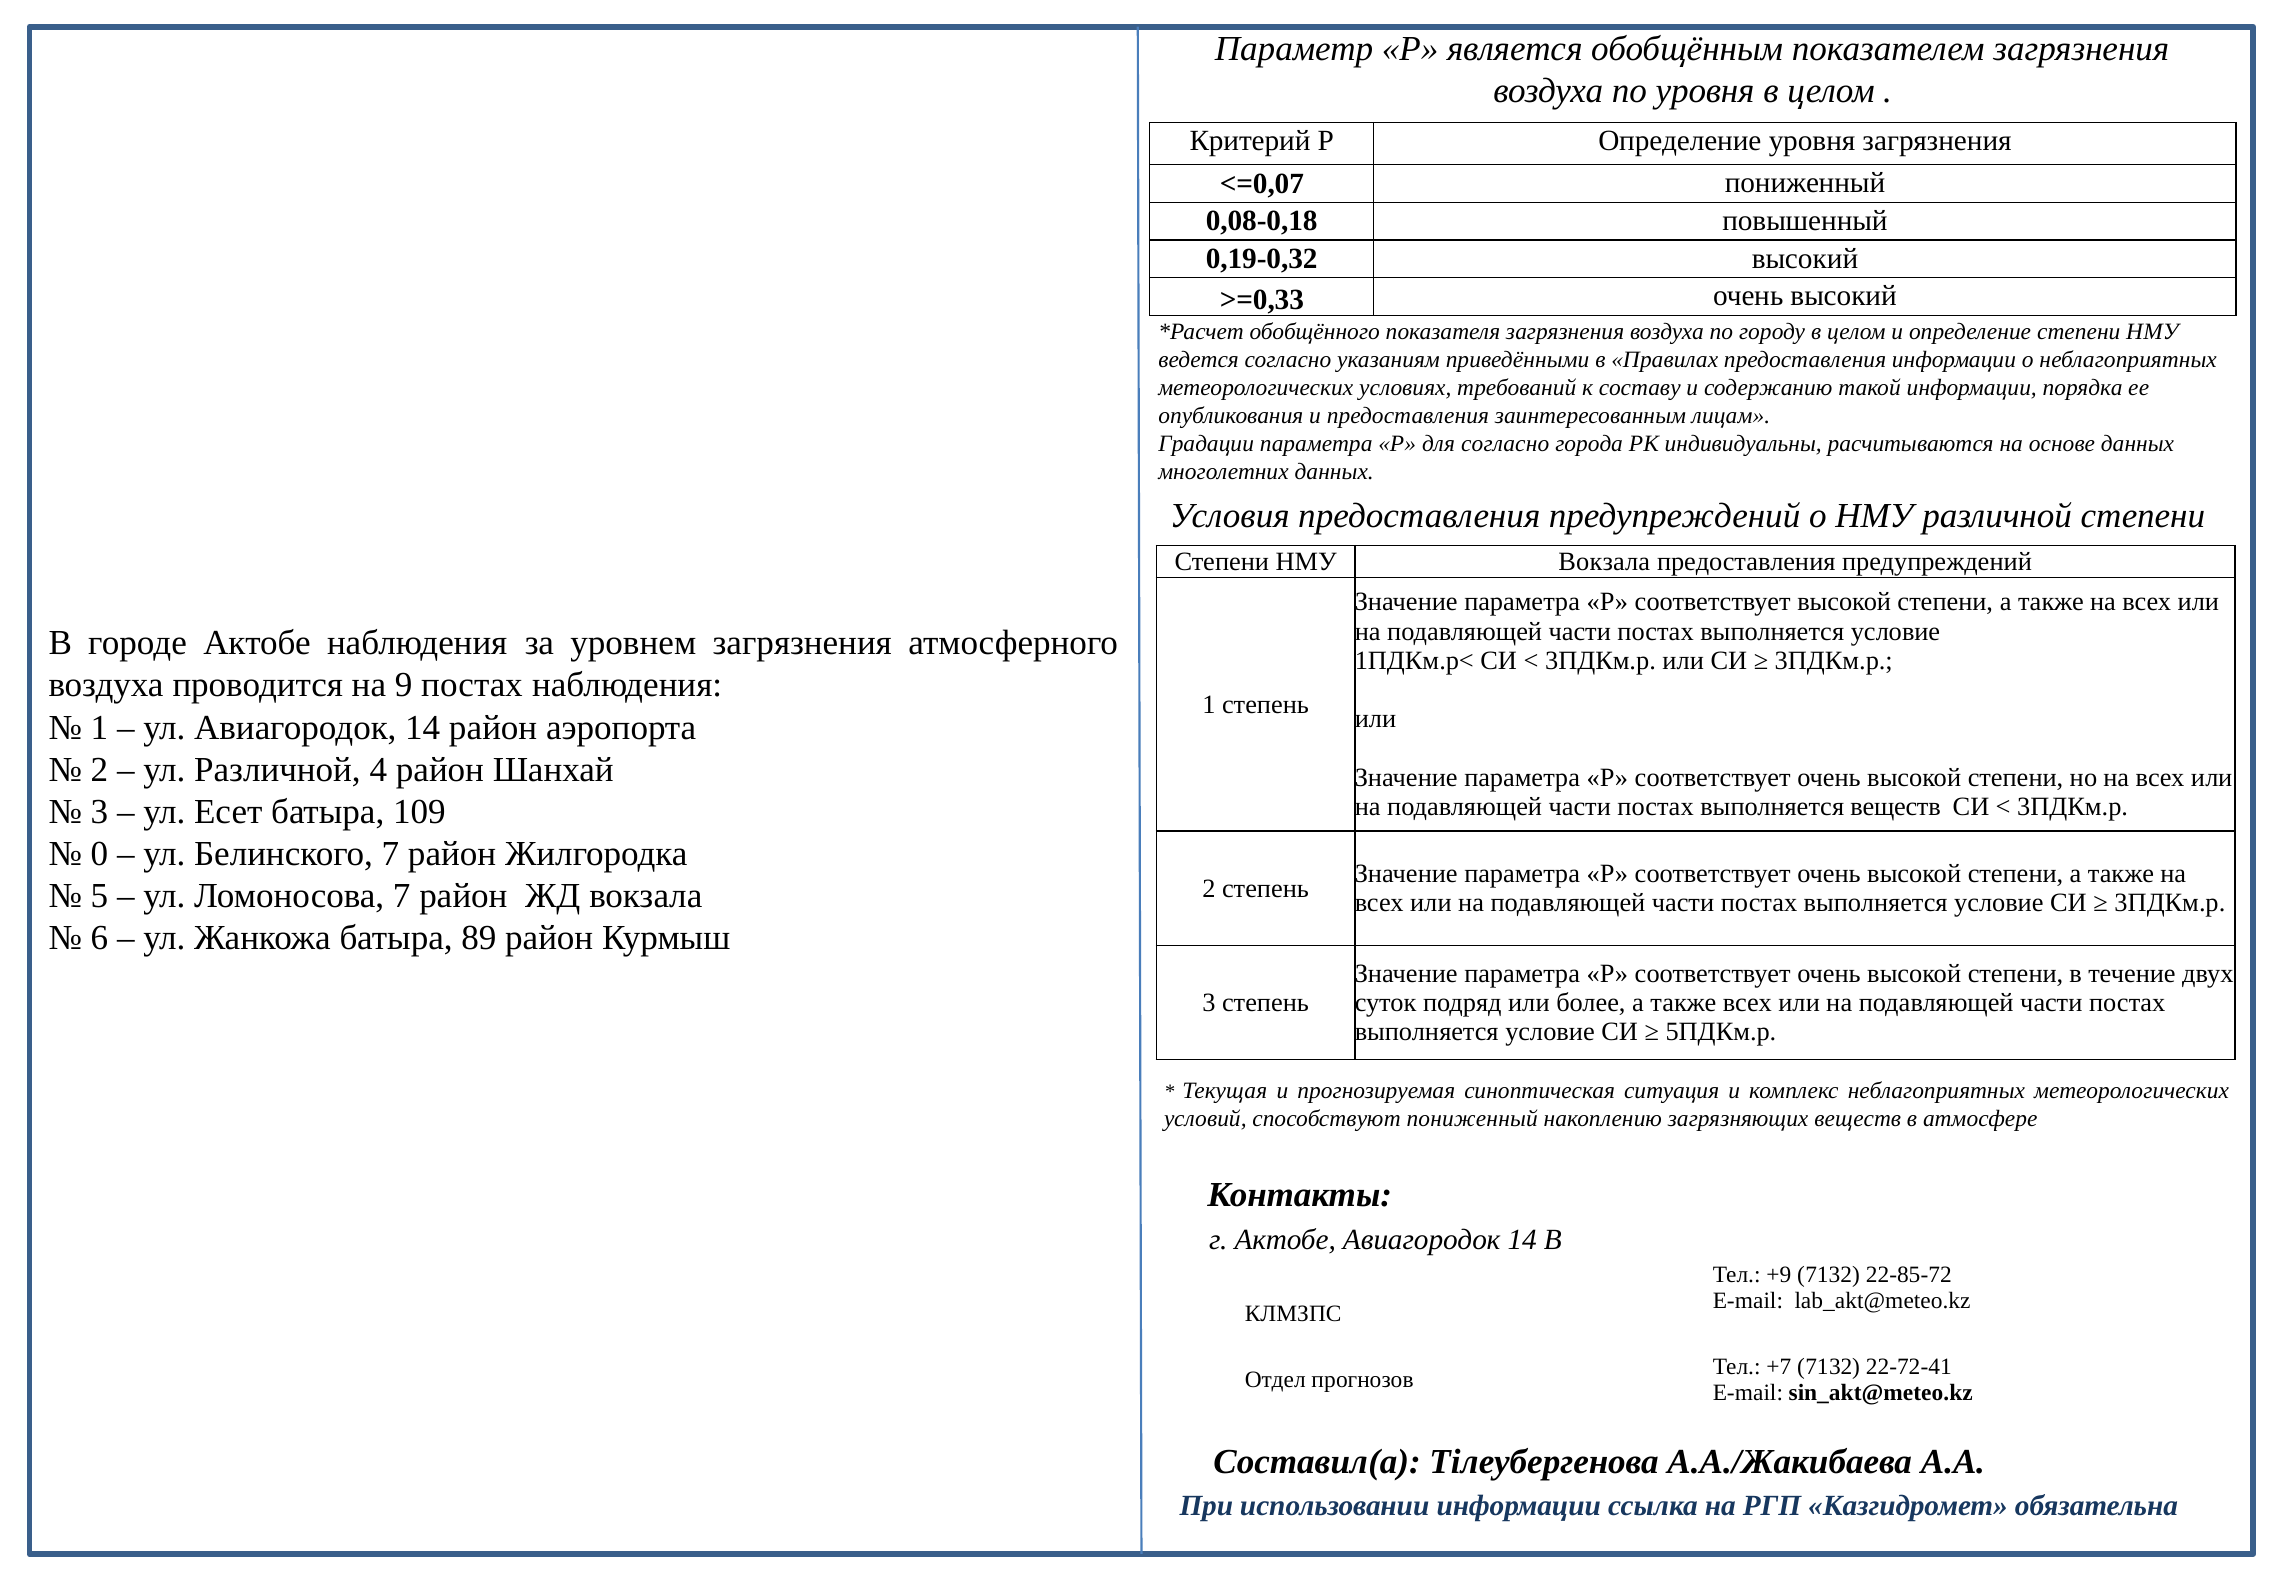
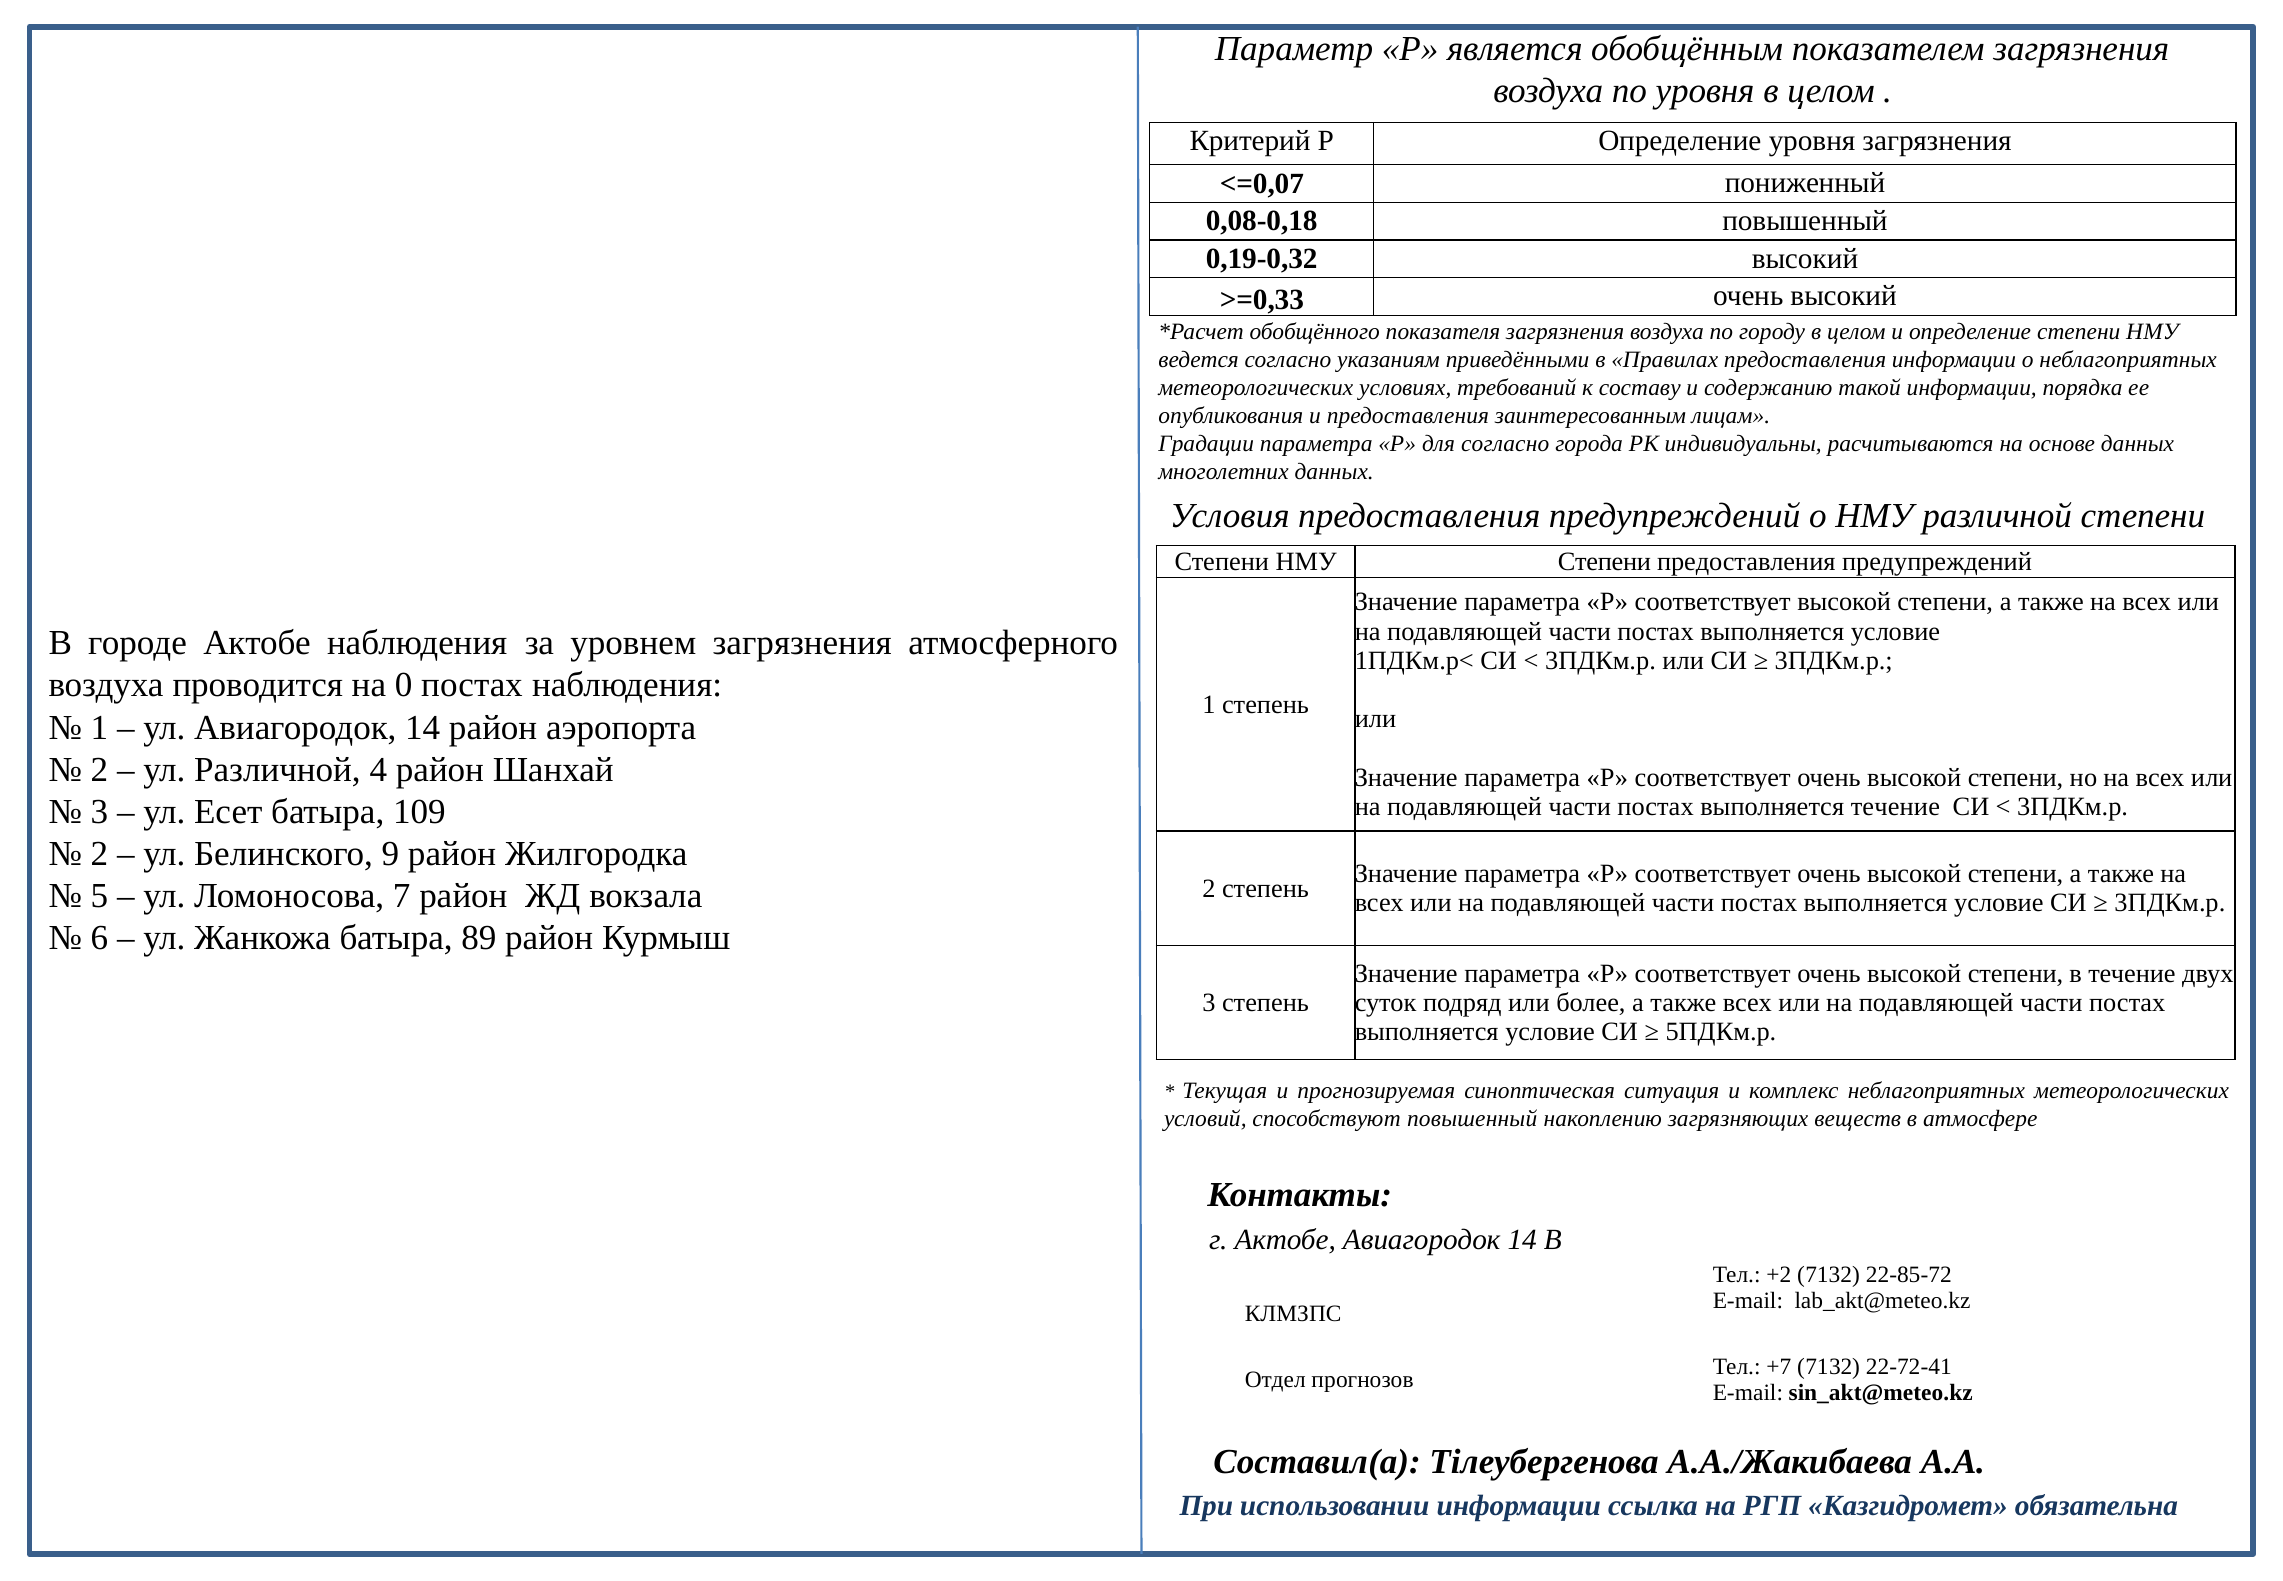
НМУ Вокзала: Вокзала -> Степени (1604, 561)
9: 9 -> 0 (404, 685)
выполняется веществ: веществ -> течение (1895, 806)
0: 0 -> 2 (99, 854)
Белинского 7: 7 -> 9 (390, 854)
способствуют пониженный: пониженный -> повышенный (1472, 1119)
+9: +9 -> +2 (1779, 1275)
